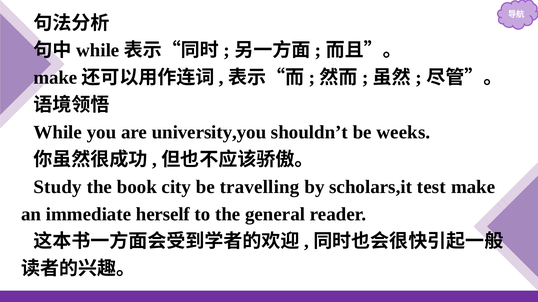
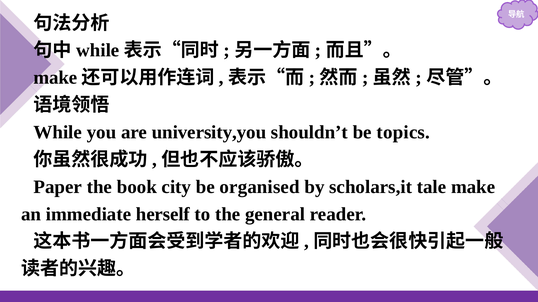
weeks: weeks -> topics (403, 132)
Study: Study -> Paper (58, 187)
travelling: travelling -> organised (260, 187)
test: test -> tale (431, 187)
